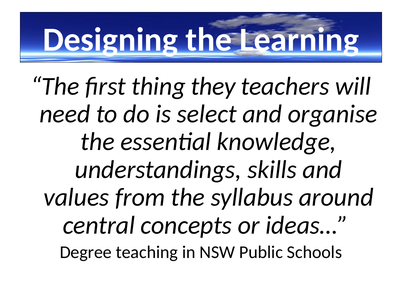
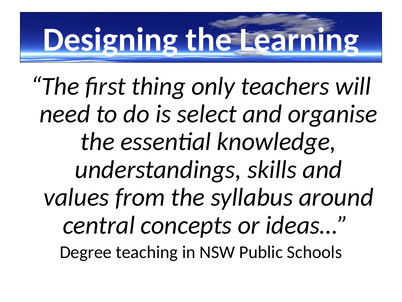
they: they -> only (213, 86)
